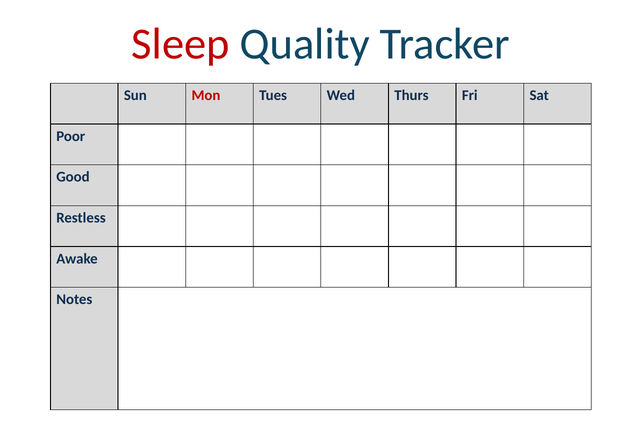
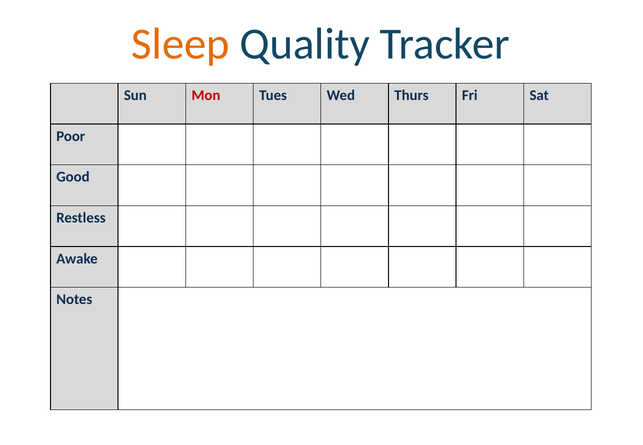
Sleep colour: red -> orange (181, 44)
